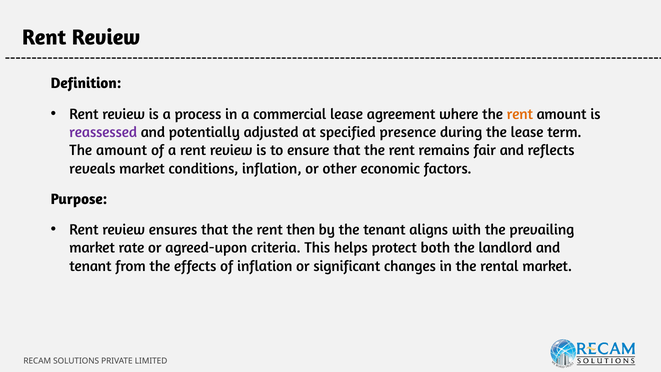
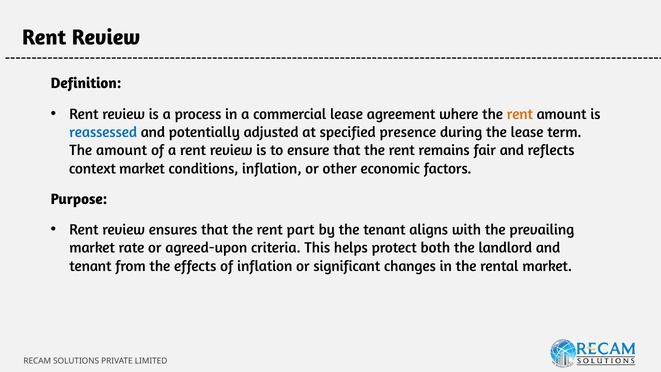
reassessed colour: purple -> blue (103, 132)
reveals: reveals -> context (92, 168)
then: then -> part (301, 230)
